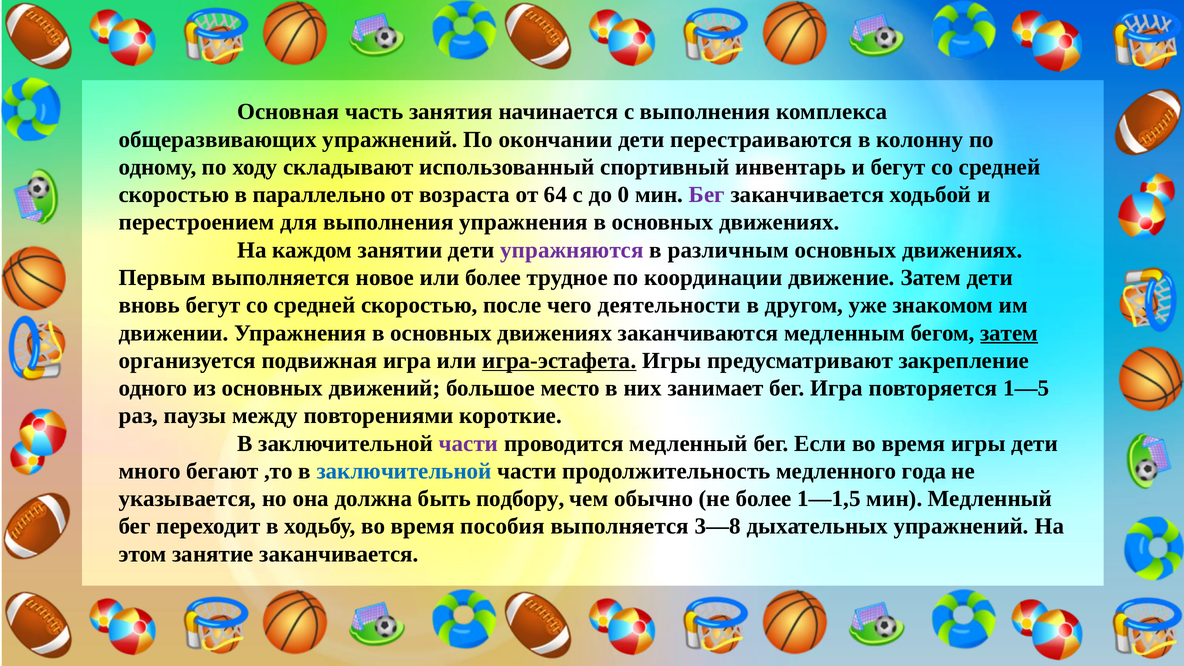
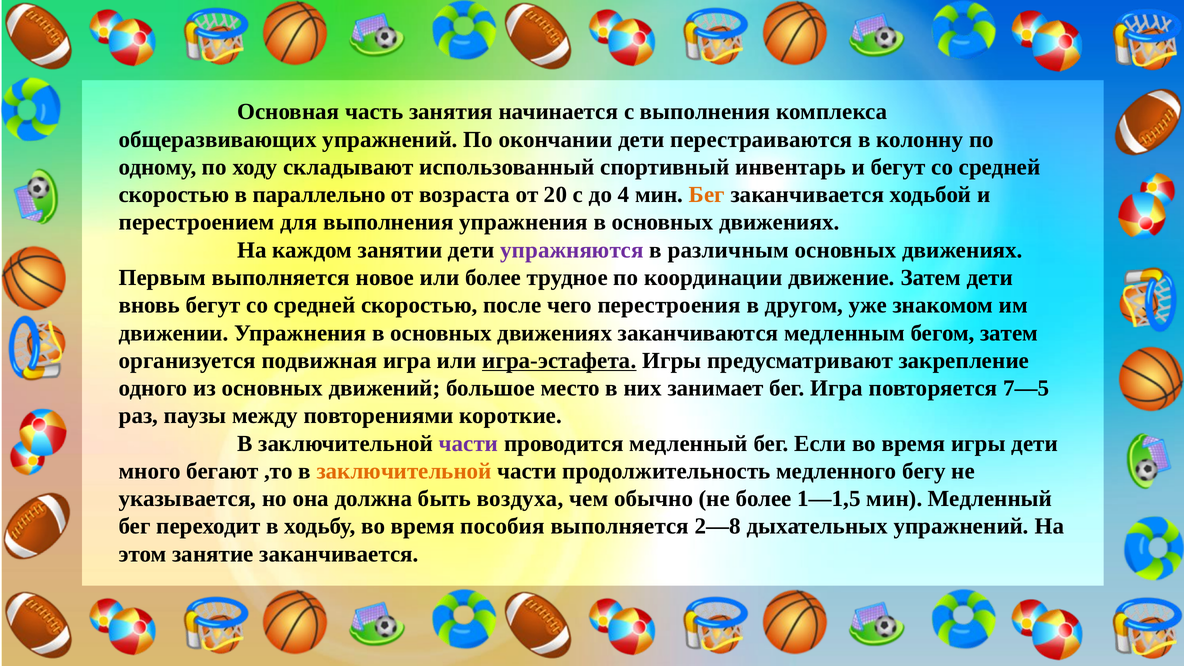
64: 64 -> 20 (556, 195)
0: 0 -> 4 (624, 195)
Бег colour: purple -> orange (707, 195)
деятельности: деятельности -> перестроения (669, 305)
затем underline: present -> none (1009, 333)
1—5: 1—5 -> 7—5 (1026, 388)
заключительной colour: blue -> orange (404, 471)
года: года -> бегу (924, 471)
подбору: подбору -> воздуха (520, 499)
3—8: 3—8 -> 2—8 (718, 526)
